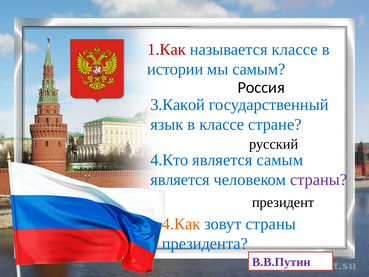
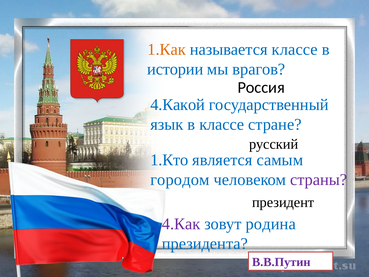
1.Как colour: red -> orange (167, 49)
мы самым: самым -> врагов (259, 69)
3.Какой: 3.Какой -> 4.Какой (178, 105)
4.Кто: 4.Кто -> 1.Кто (169, 160)
является: является -> городом (180, 180)
4.Как colour: orange -> purple (181, 224)
зовут страны: страны -> родина (271, 224)
